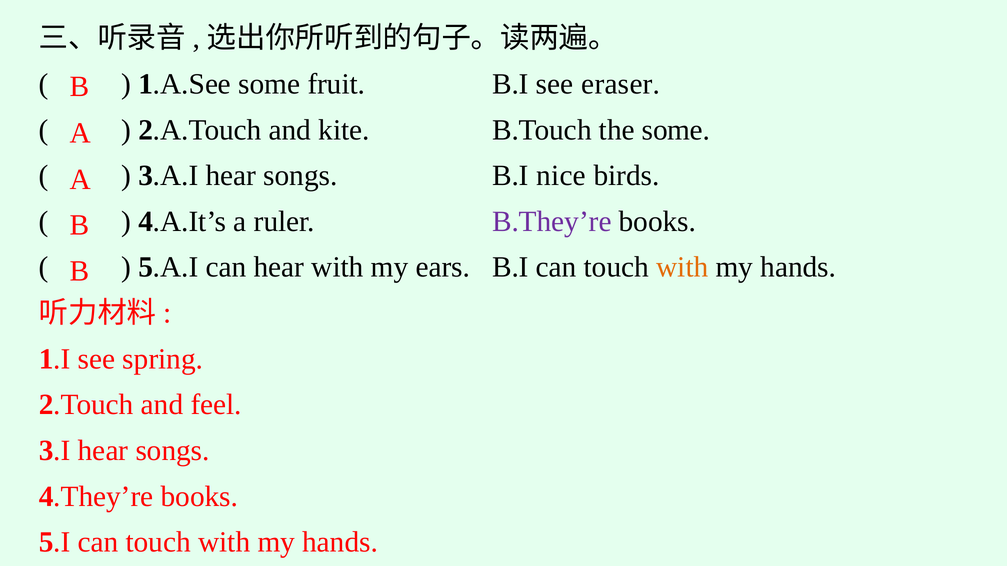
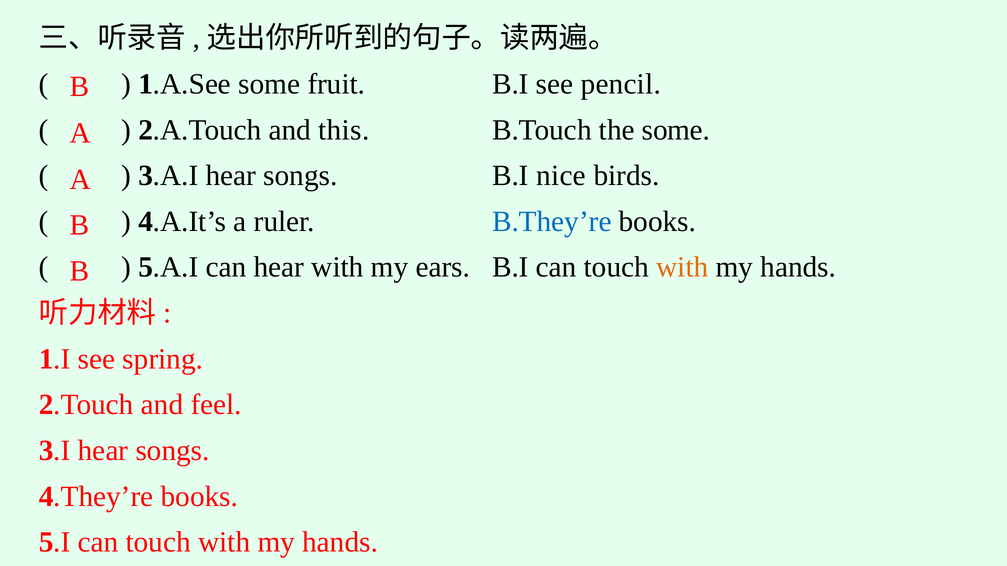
eraser: eraser -> pencil (621, 84)
kite: kite -> this (344, 130)
B.They’re colour: purple -> blue (552, 222)
